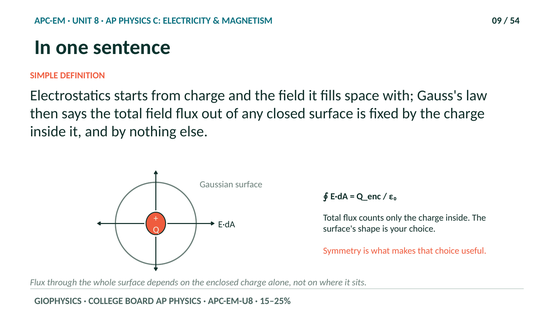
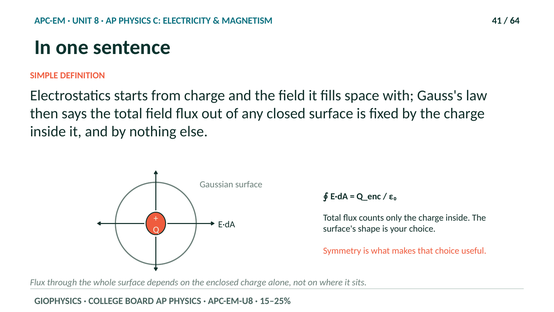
09: 09 -> 41 (497, 21)
54: 54 -> 64 (515, 21)
